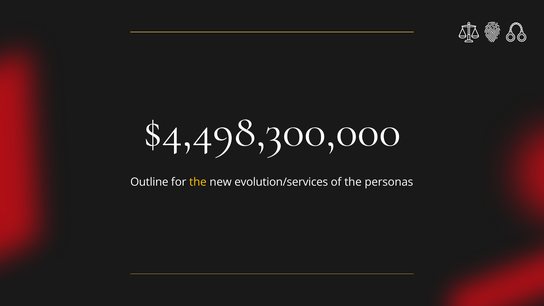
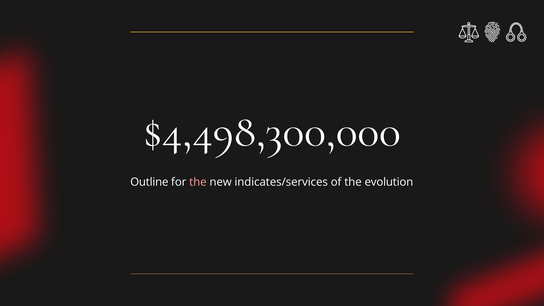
the colour: yellow -> pink (198, 182)
evolution/services: evolution/services -> indicates/services (281, 182)
personas: personas -> evolution (389, 182)
